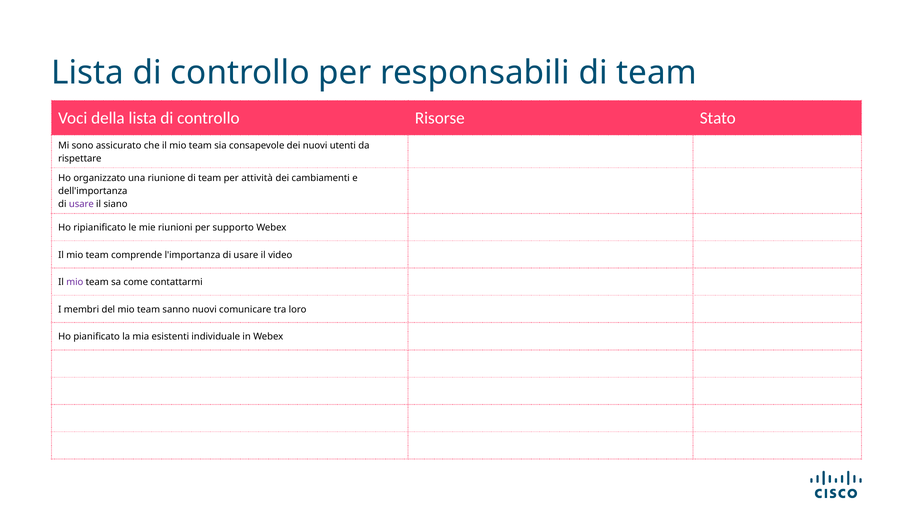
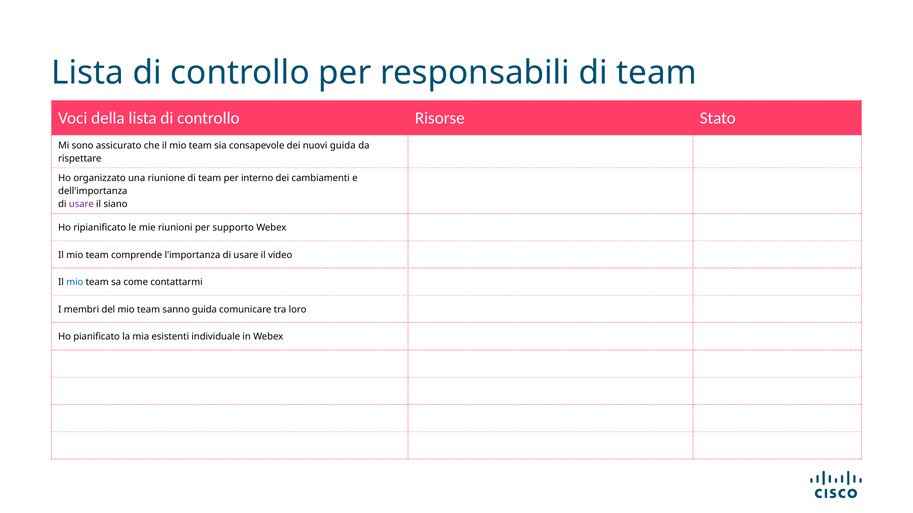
nuovi utenti: utenti -> guida (343, 146)
attività: attività -> interno (257, 178)
mio colour: purple -> blue (75, 282)
sanno nuovi: nuovi -> guida (204, 310)
